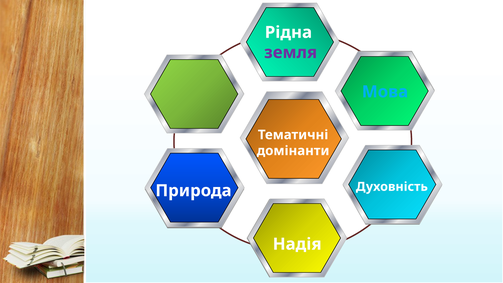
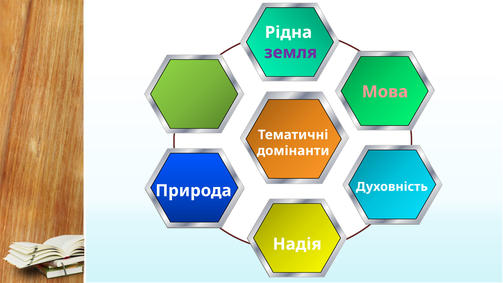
Мова colour: light blue -> pink (385, 92)
